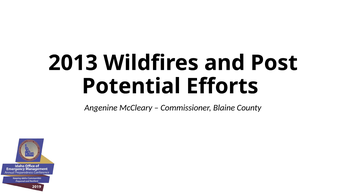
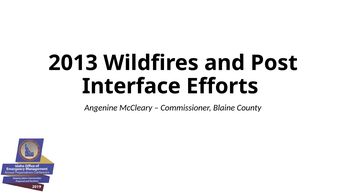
Potential: Potential -> Interface (131, 86)
